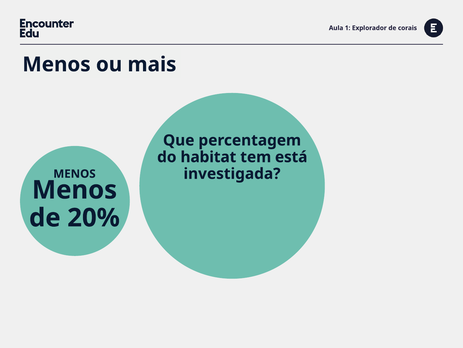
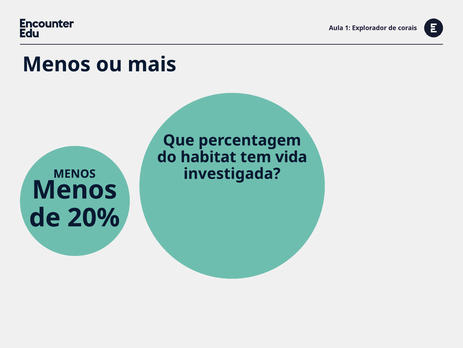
está: está -> vida (291, 157)
